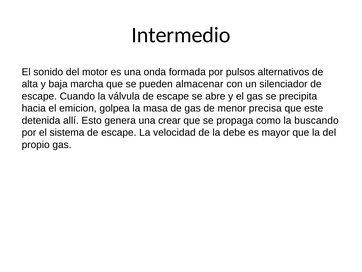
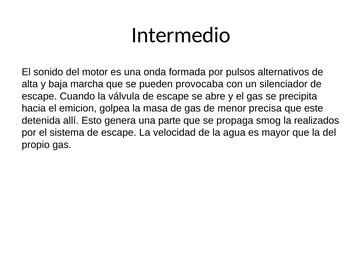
almacenar: almacenar -> provocaba (200, 84)
crear: crear -> parte (169, 120)
como: como -> smog (268, 120)
buscando: buscando -> realizados (317, 120)
debe: debe -> agua (234, 132)
